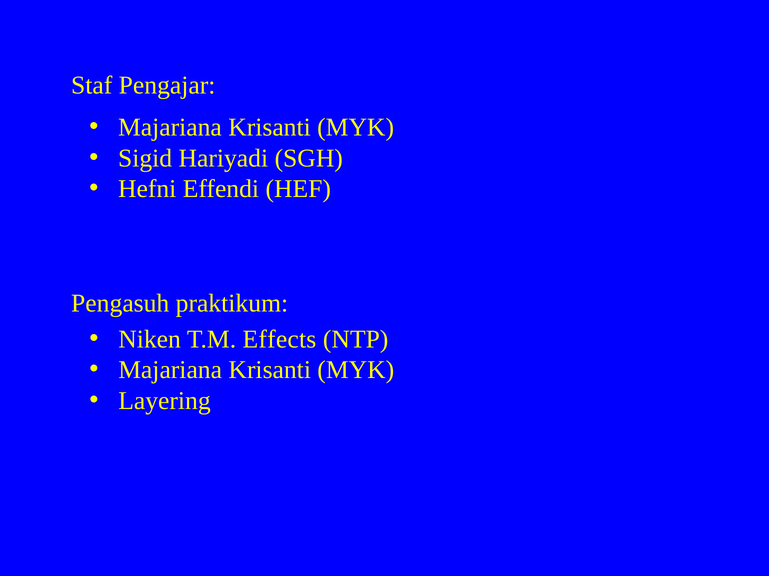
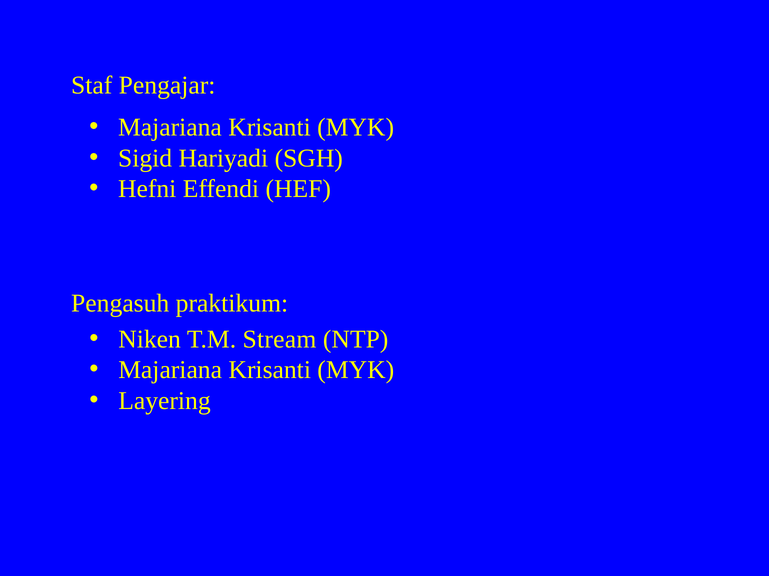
Effects: Effects -> Stream (279, 340)
